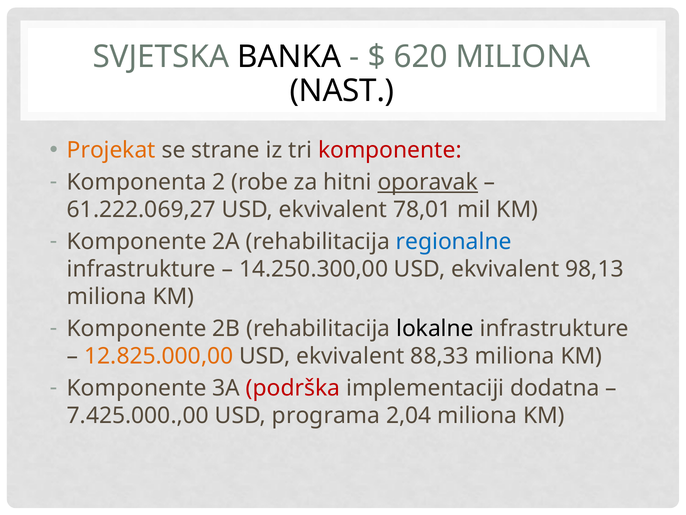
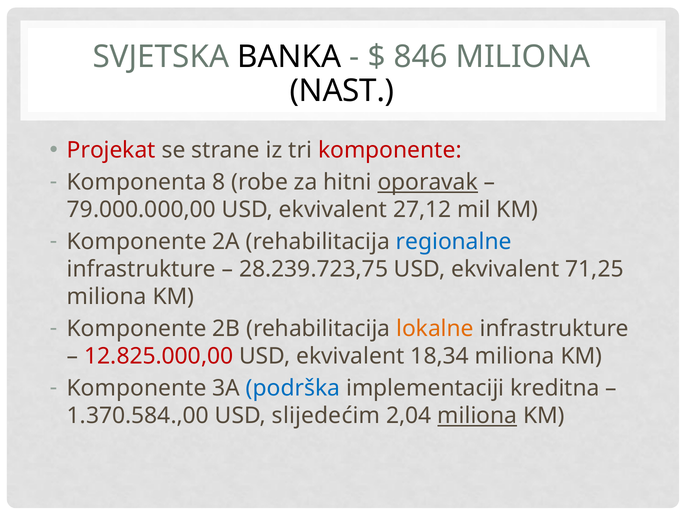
620: 620 -> 846 (421, 57)
Projekat colour: orange -> red (111, 150)
2: 2 -> 8 (219, 182)
61.222.069,27: 61.222.069,27 -> 79.000.000,00 (141, 210)
78,01: 78,01 -> 27,12 (422, 210)
14.250.300,00: 14.250.300,00 -> 28.239.723,75 (314, 269)
98,13: 98,13 -> 71,25 (595, 269)
lokalne colour: black -> orange (435, 329)
12.825.000,00 colour: orange -> red (159, 356)
88,33: 88,33 -> 18,34 (440, 356)
podrška colour: red -> blue (293, 388)
dodatna: dodatna -> kreditna (555, 388)
7.425.000.,00: 7.425.000.,00 -> 1.370.584.,00 (138, 415)
programa: programa -> slijedećim (326, 415)
miliona underline: none -> present (477, 415)
